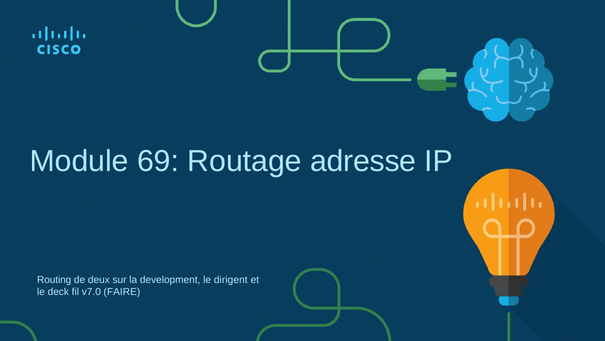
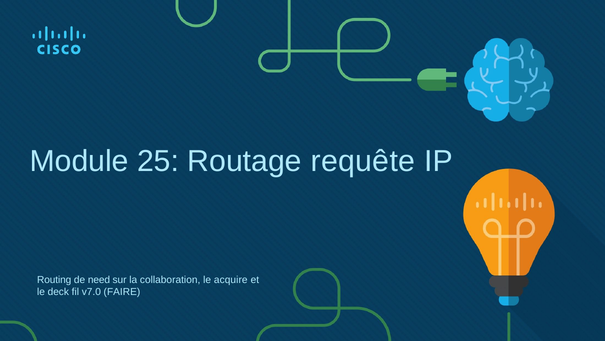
69: 69 -> 25 (158, 161)
adresse: adresse -> requête (363, 161)
deux: deux -> need (99, 279)
development: development -> collaboration (170, 279)
dirigent: dirigent -> acquire (231, 279)
